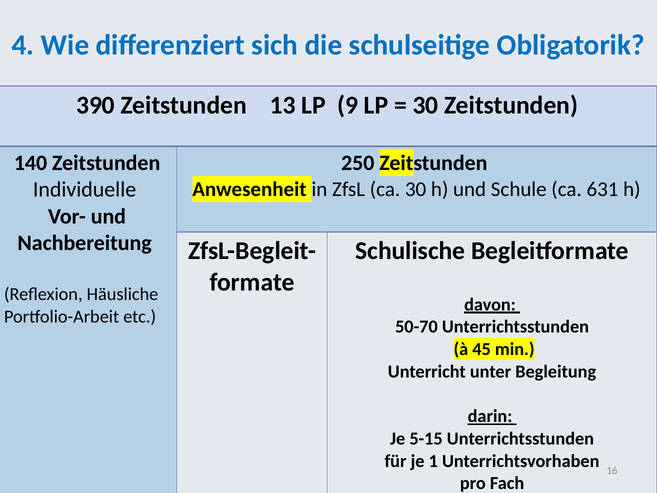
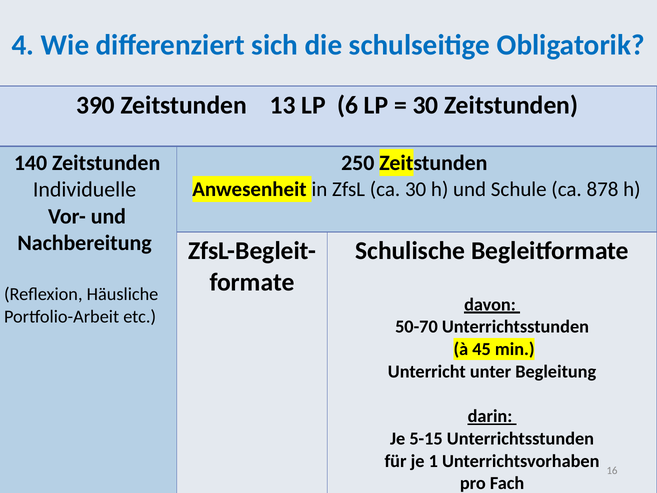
9: 9 -> 6 (348, 105)
631: 631 -> 878 (602, 189)
